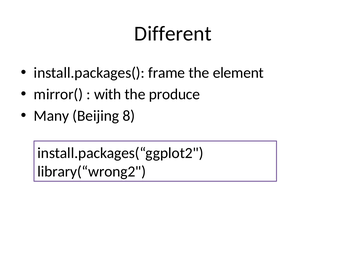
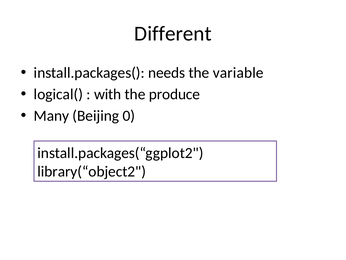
frame: frame -> needs (167, 73)
element: element -> variable (238, 73)
mirror(: mirror( -> logical( (58, 94)
8: 8 -> 0 (129, 116)
library(“wrong2: library(“wrong2 -> library(“object2 (92, 171)
